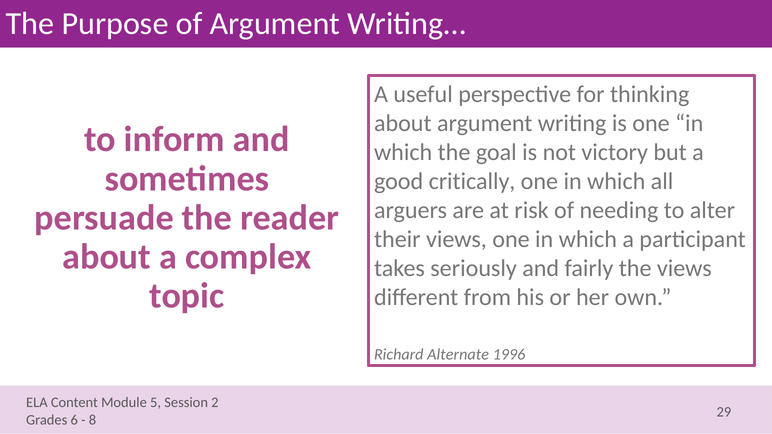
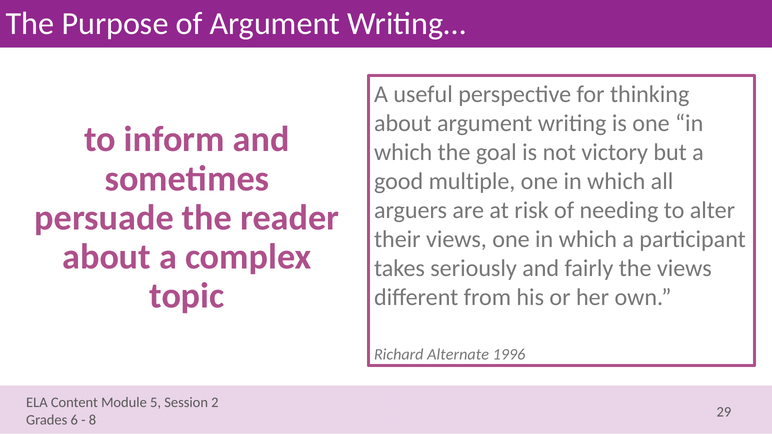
critically: critically -> multiple (472, 181)
